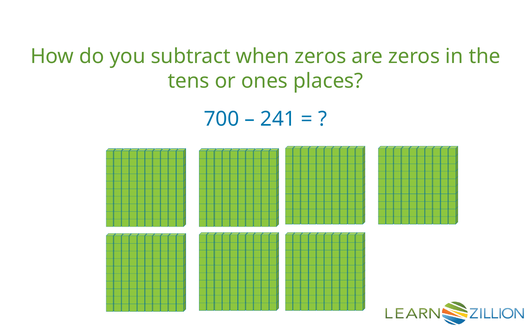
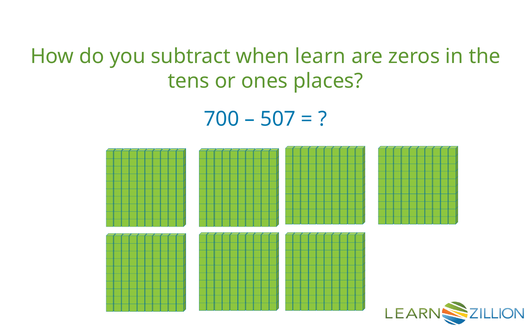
when zeros: zeros -> learn (320, 56)
241: 241 -> 507 (278, 119)
